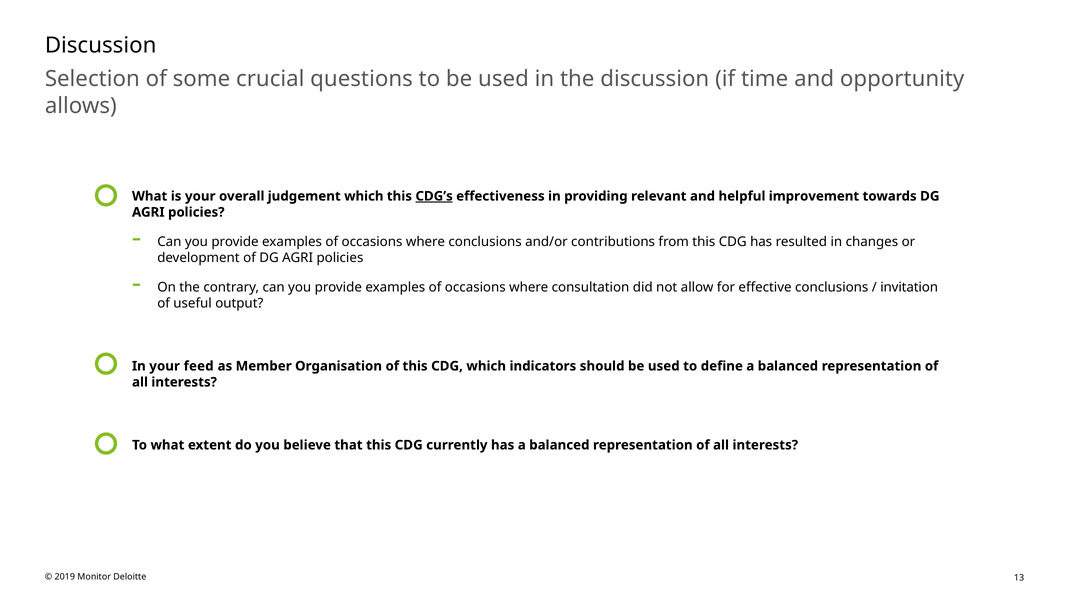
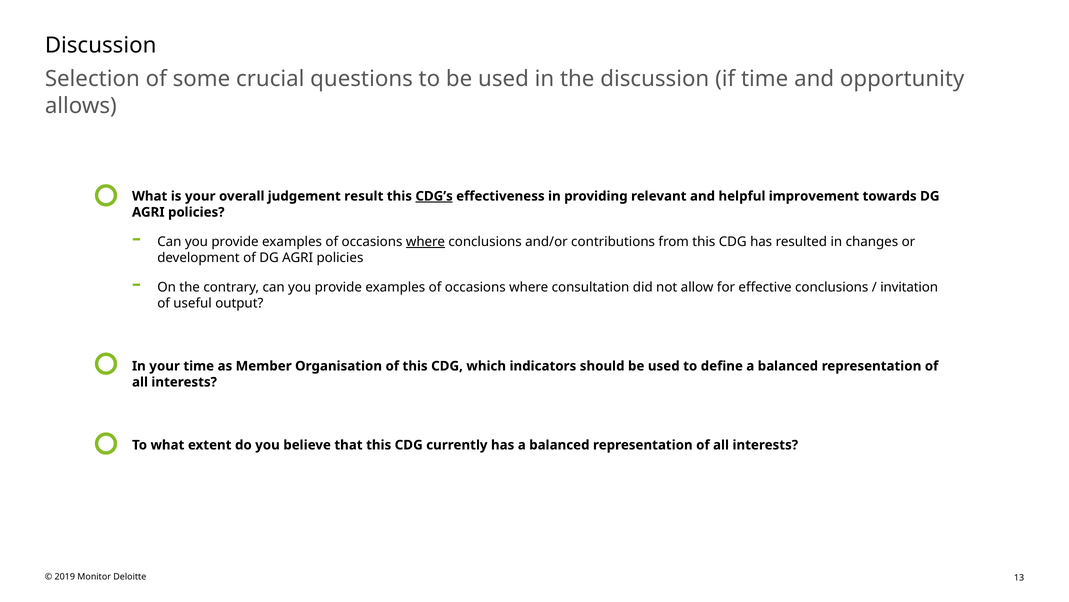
judgement which: which -> result (364, 196)
where underline: none -> present (425, 241)
your feed: feed -> time (199, 366)
